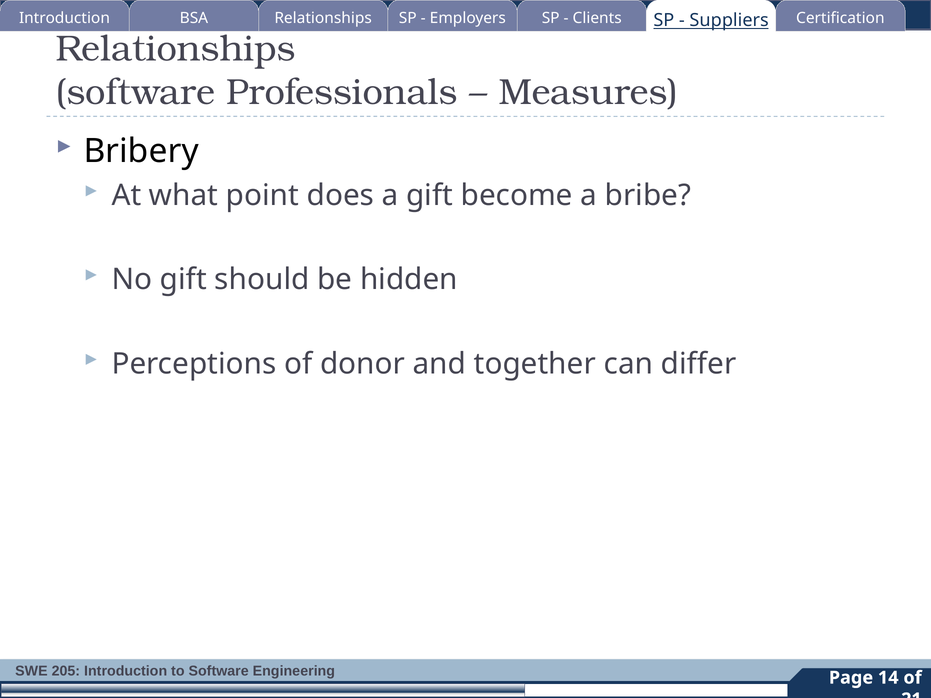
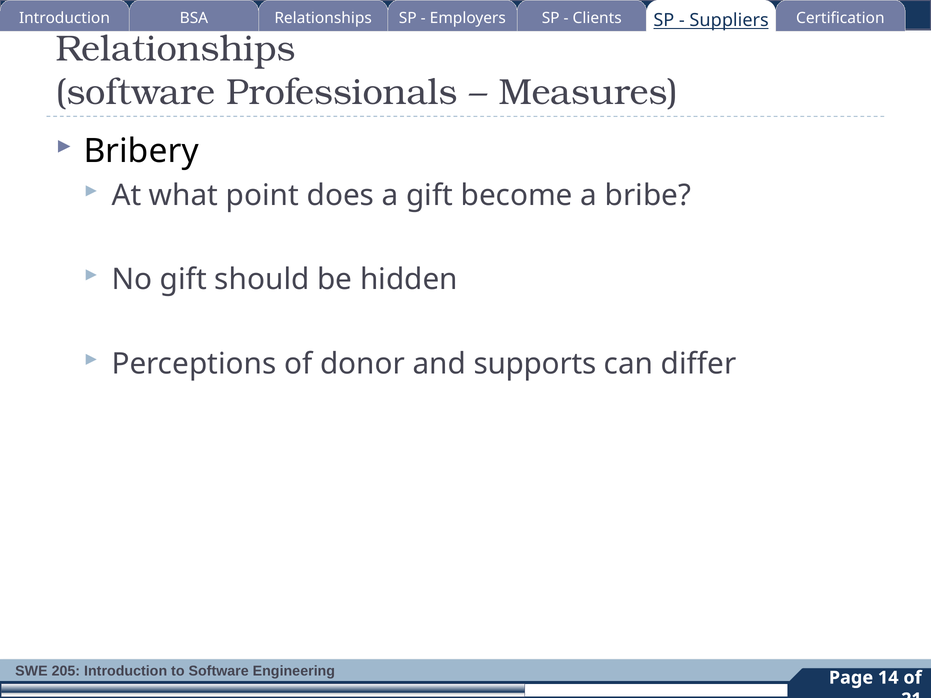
together: together -> supports (535, 364)
